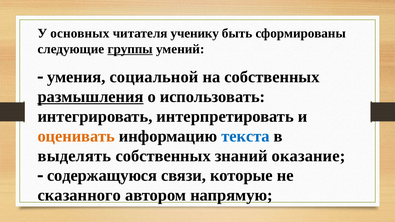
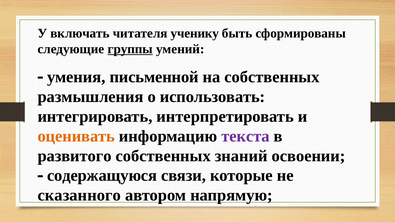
основных: основных -> включать (80, 33)
социальной: социальной -> письменной (154, 77)
размышления underline: present -> none (91, 97)
текста colour: blue -> purple (245, 136)
выделять: выделять -> развитого (75, 156)
оказание: оказание -> освоении (309, 156)
